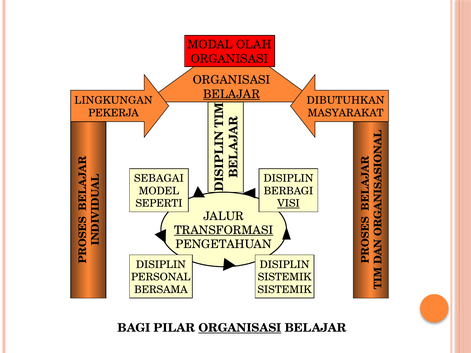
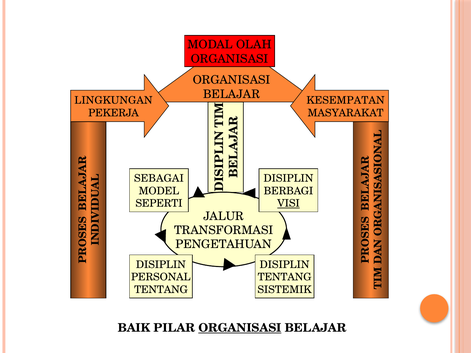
BELAJAR underline: present -> none (232, 94)
DIBUTUHKAN: DIBUTUHKAN -> KESEMPATAN (346, 100)
TRANSFORMASI underline: present -> none (224, 230)
SISTEMIK: SISTEMIK -> TENTANG (285, 277)
BERSAMA: BERSAMA -> TENTANG (161, 290)
BAGI: BAGI -> BAIK (134, 328)
